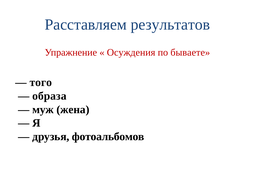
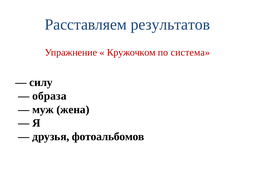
Осуждения: Осуждения -> Кружочком (131, 53)
бываете: бываете -> система (190, 53)
того: того -> силу (41, 82)
